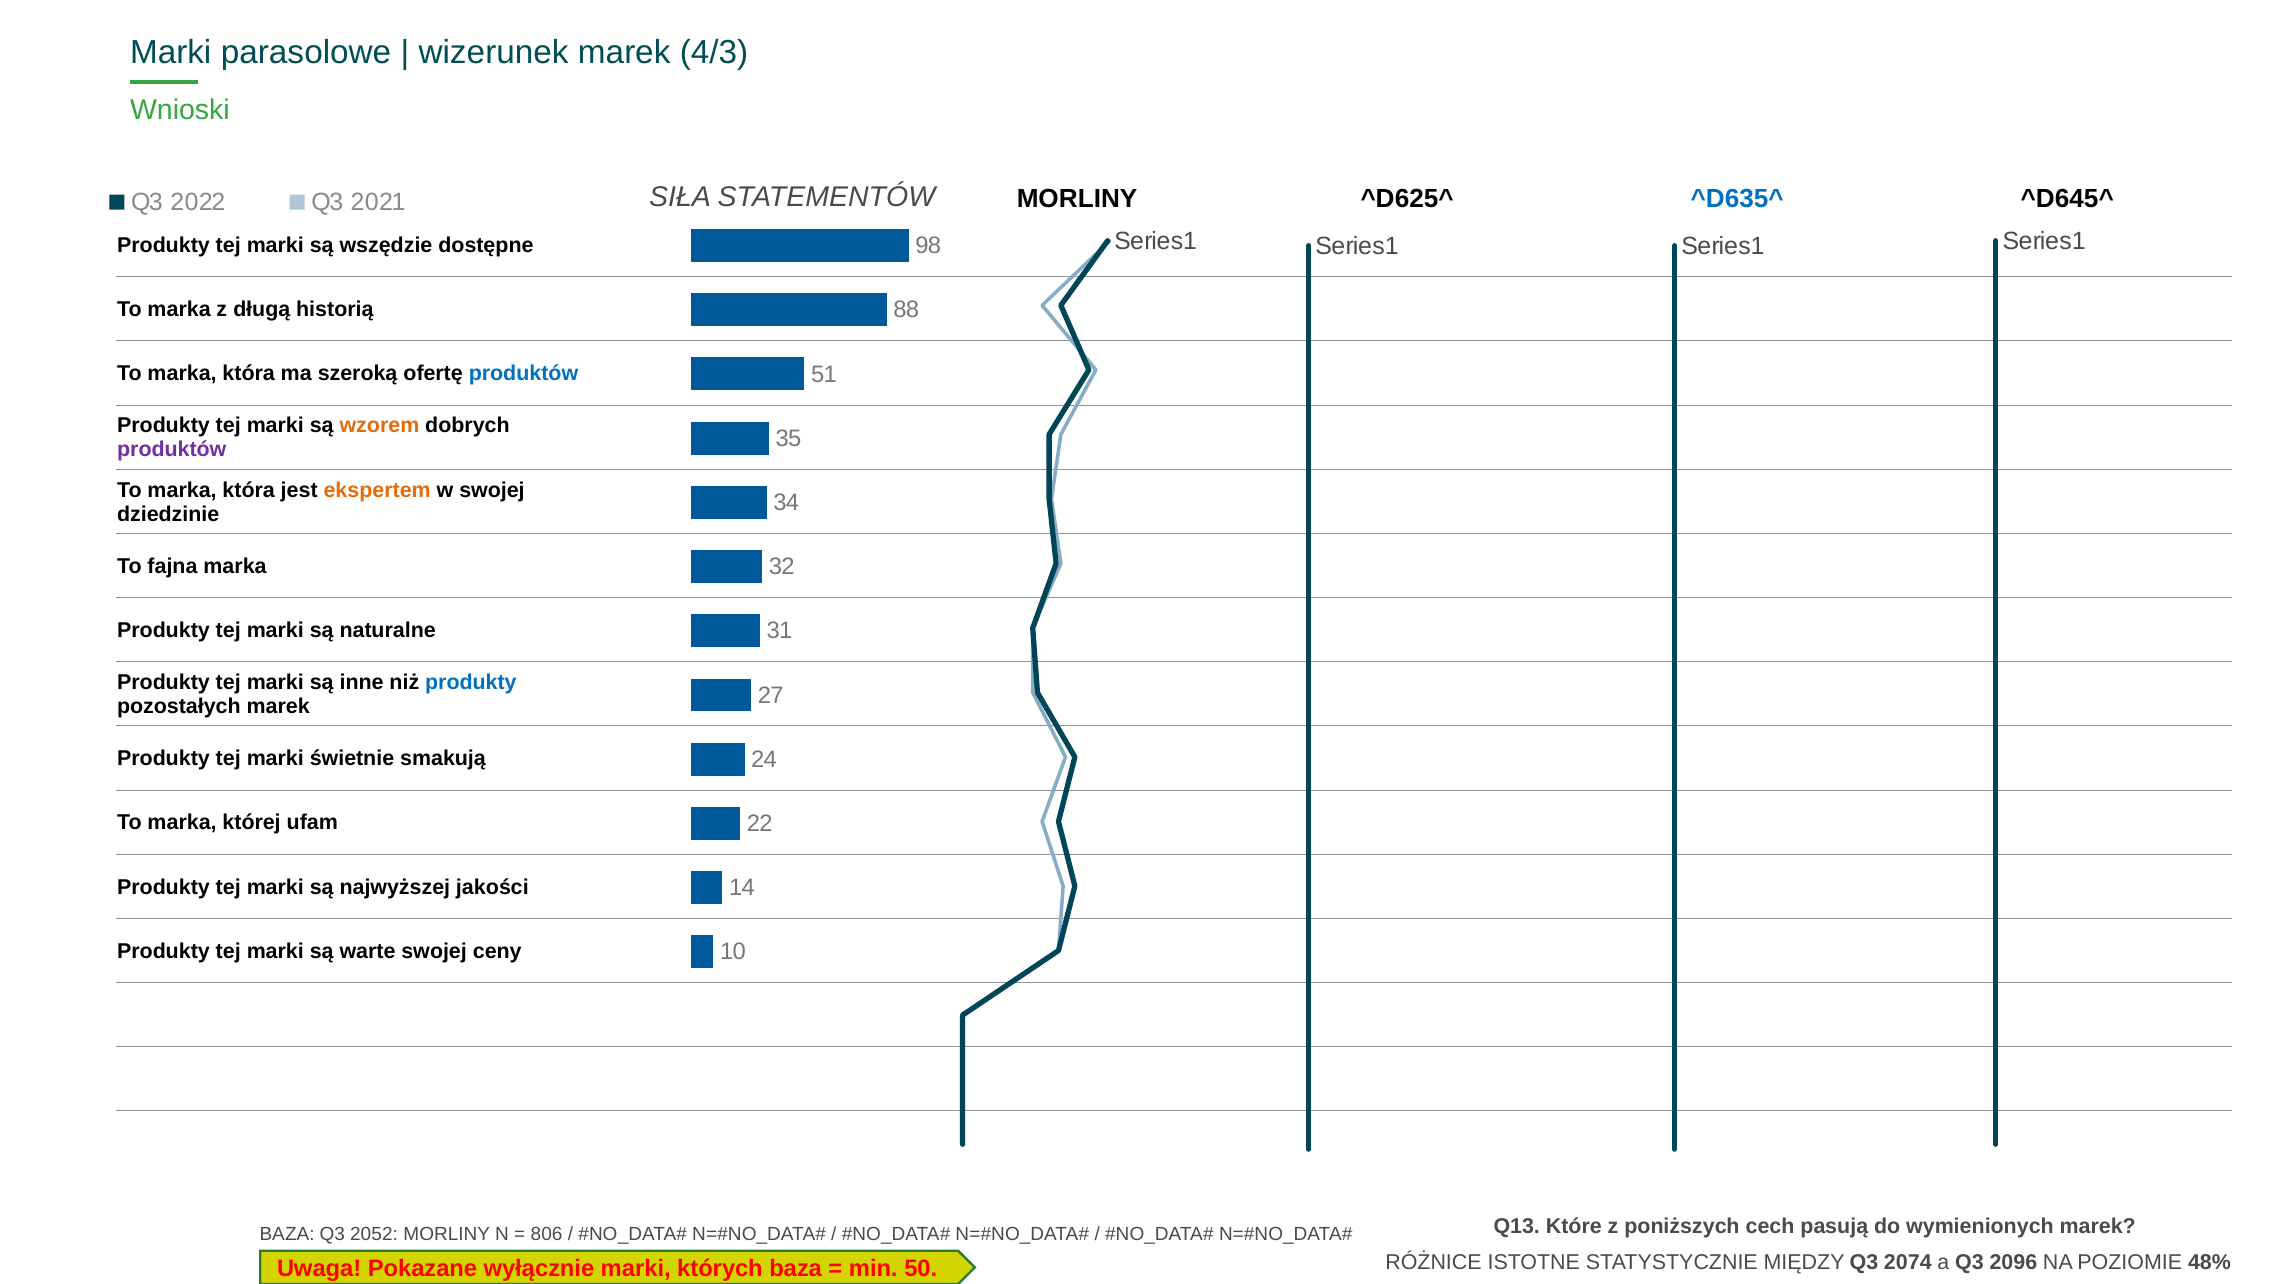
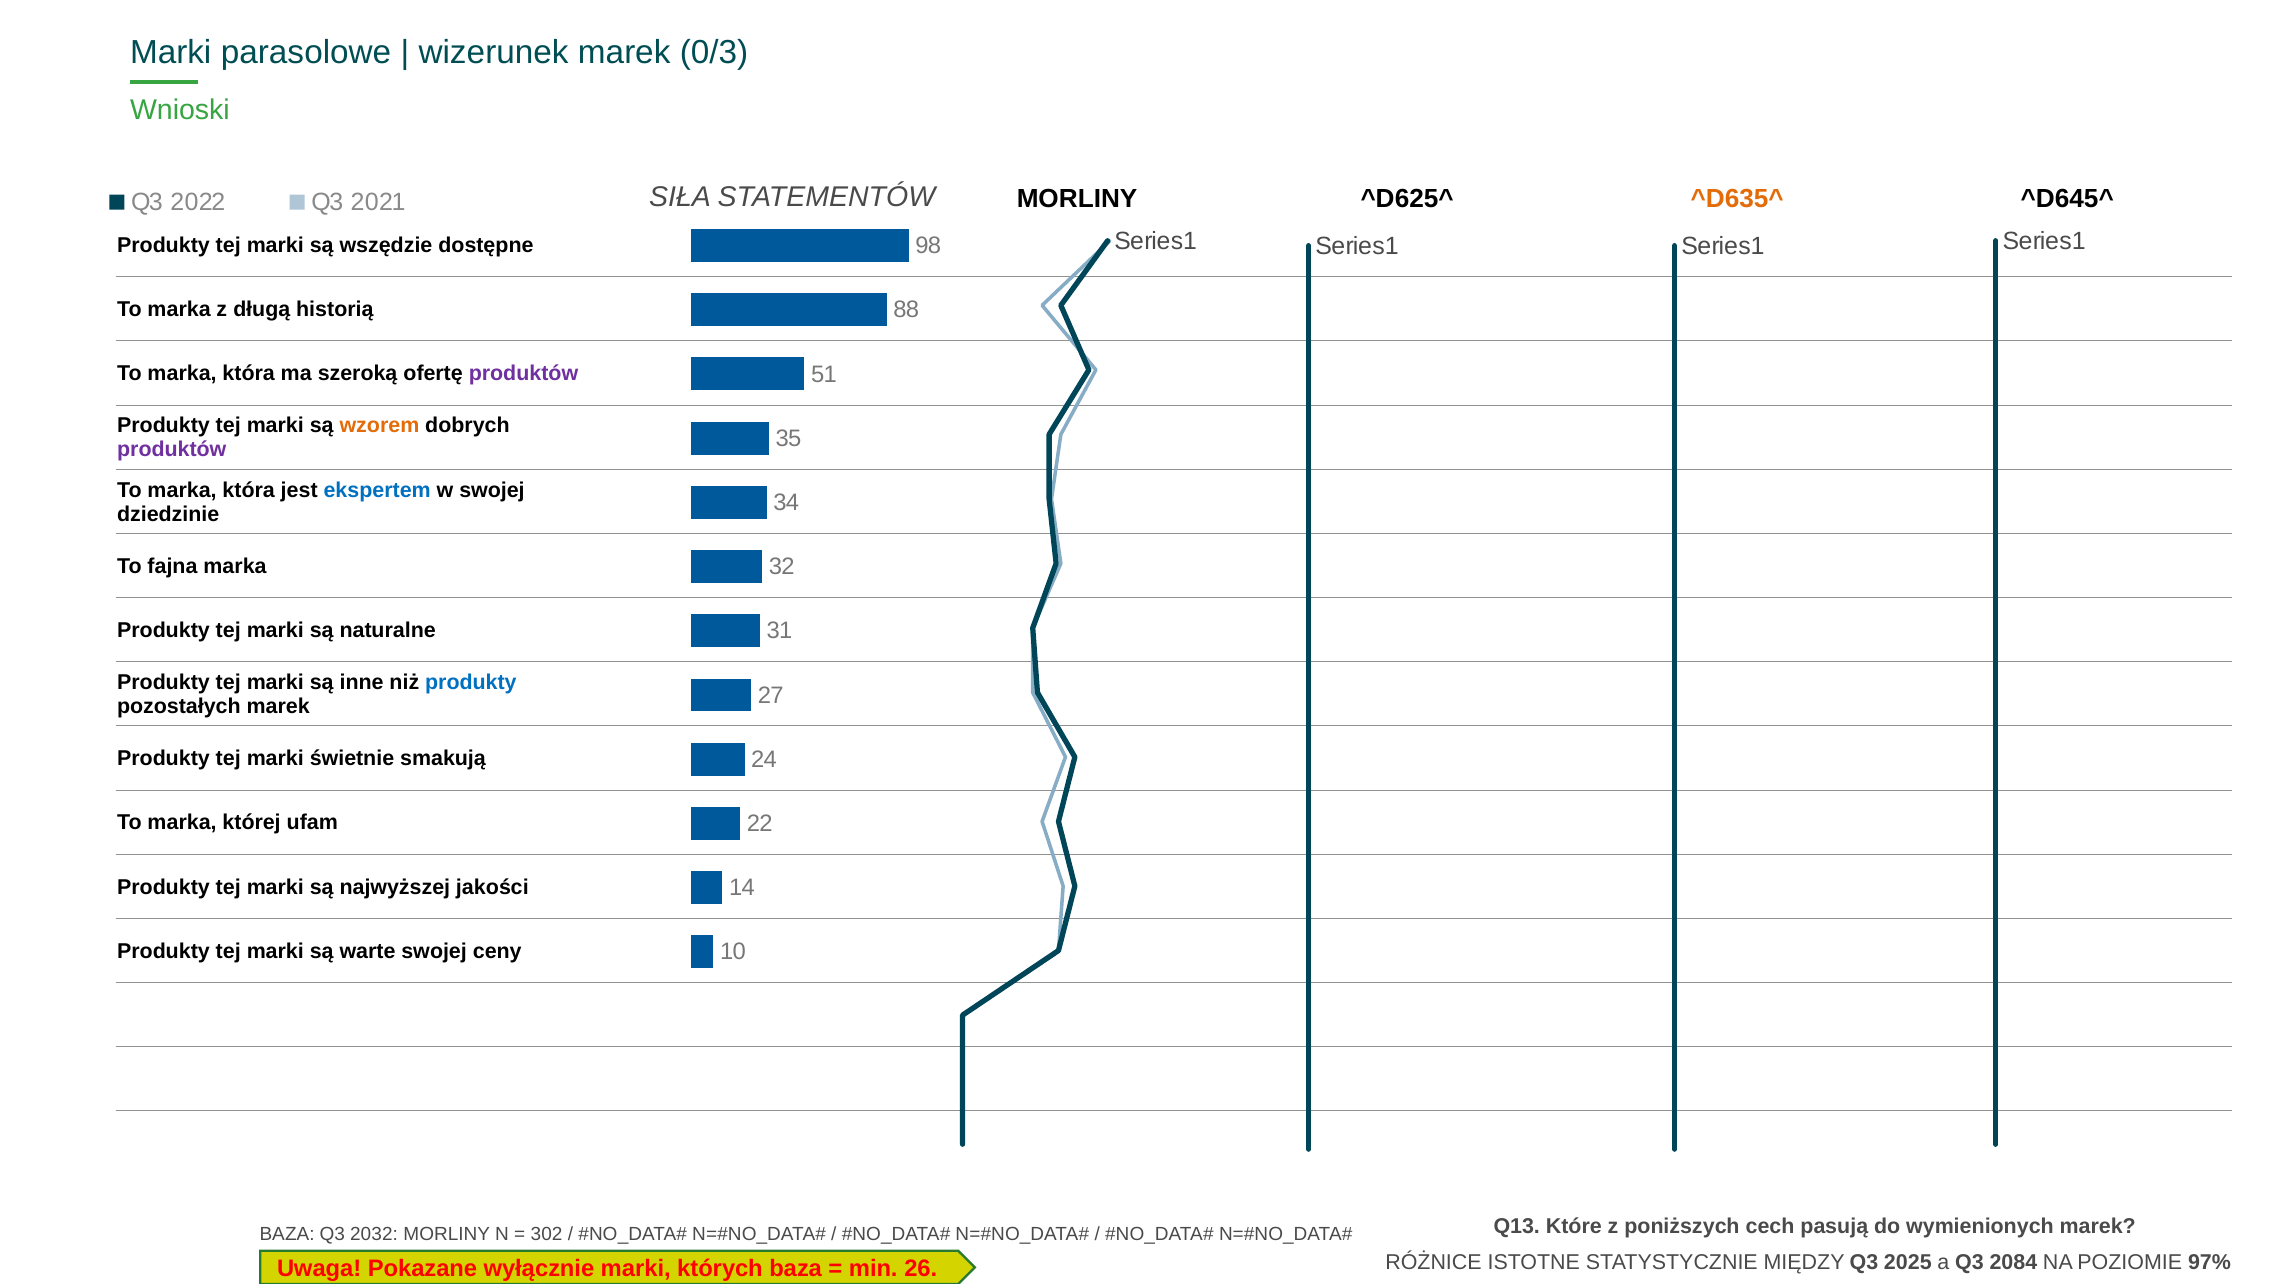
4/3: 4/3 -> 0/3 (714, 53)
^D635^ colour: blue -> orange (1737, 199)
produktów colour: blue -> purple (523, 374)
ekspertem colour: orange -> blue (377, 490)
2052: 2052 -> 2032 (374, 1235)
806: 806 -> 302 (547, 1235)
2074: 2074 -> 2025 (1908, 1263)
2096: 2096 -> 2084 (2013, 1263)
48%: 48% -> 97% (2209, 1263)
50: 50 -> 26 (921, 1269)
